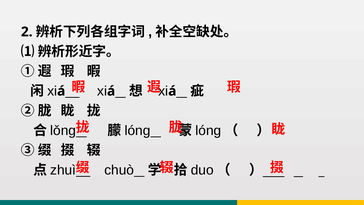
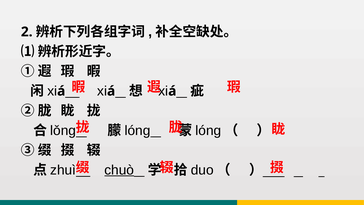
chuò underline: none -> present (119, 170)
